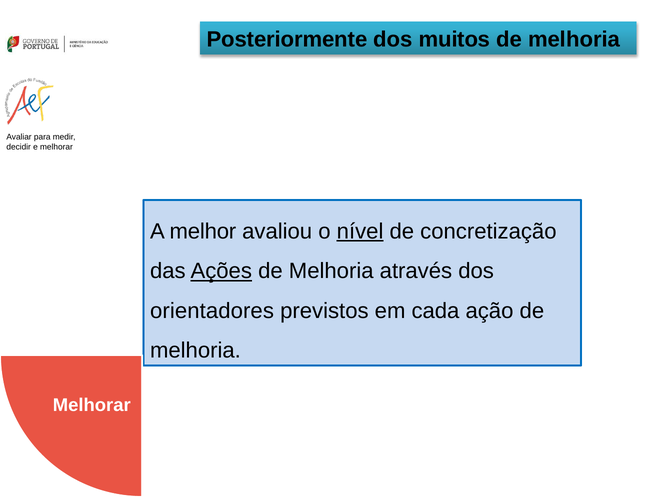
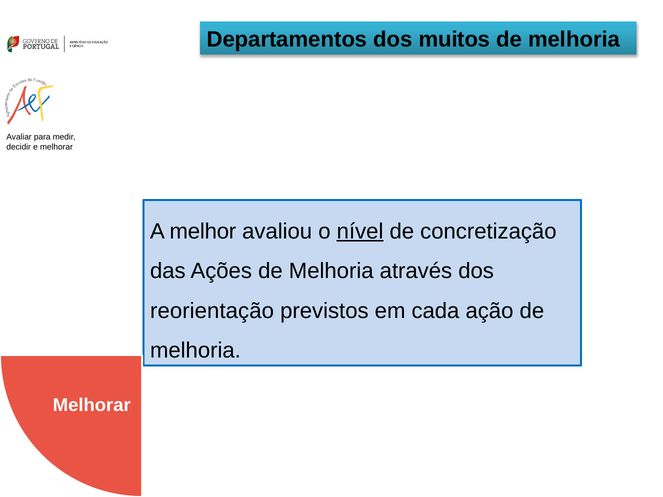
Posteriormente: Posteriormente -> Departamentos (287, 40)
Ações underline: present -> none (221, 271)
orientadores: orientadores -> reorientação (212, 311)
